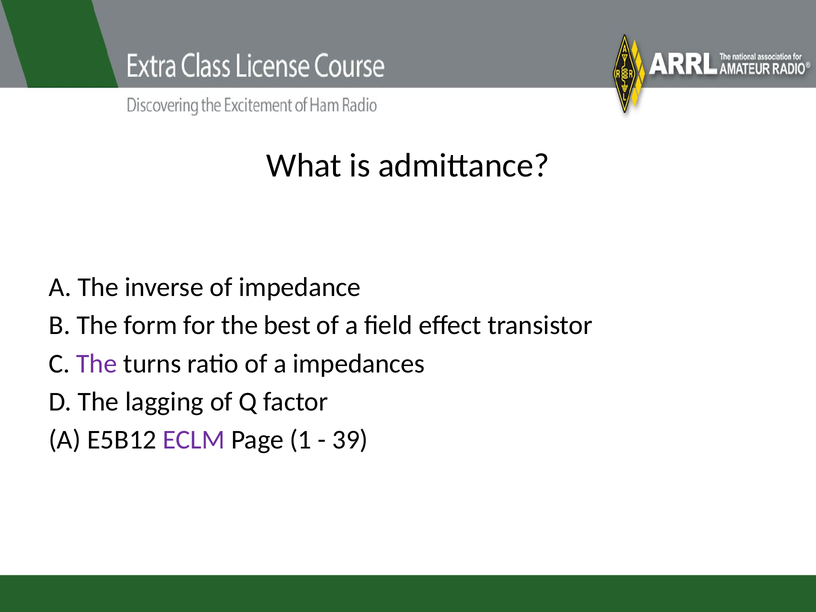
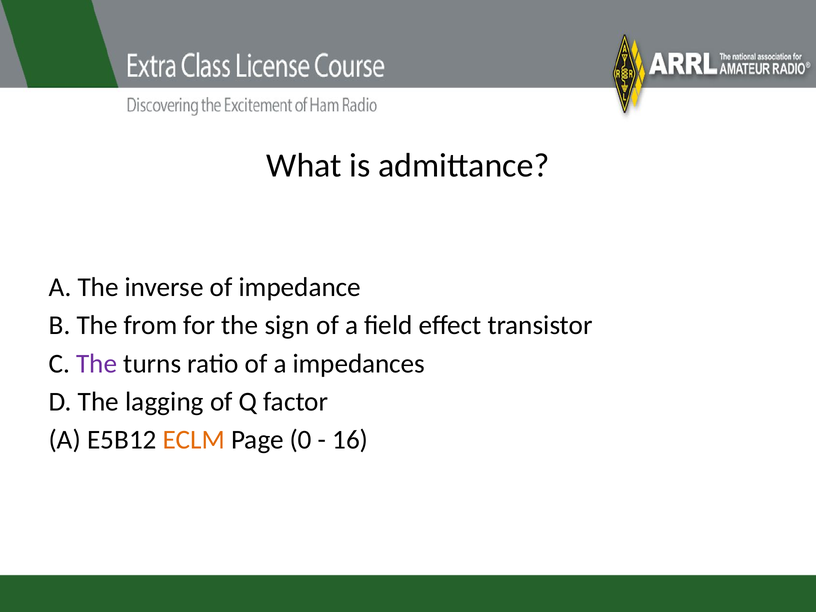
form: form -> from (151, 326)
best: best -> sign (287, 326)
ECLM colour: purple -> orange (194, 440)
1: 1 -> 0 (301, 440)
39: 39 -> 16 (350, 440)
